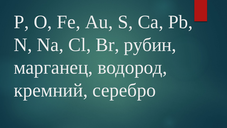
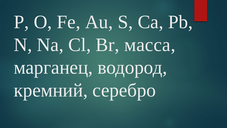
рубин: рубин -> масса (150, 45)
